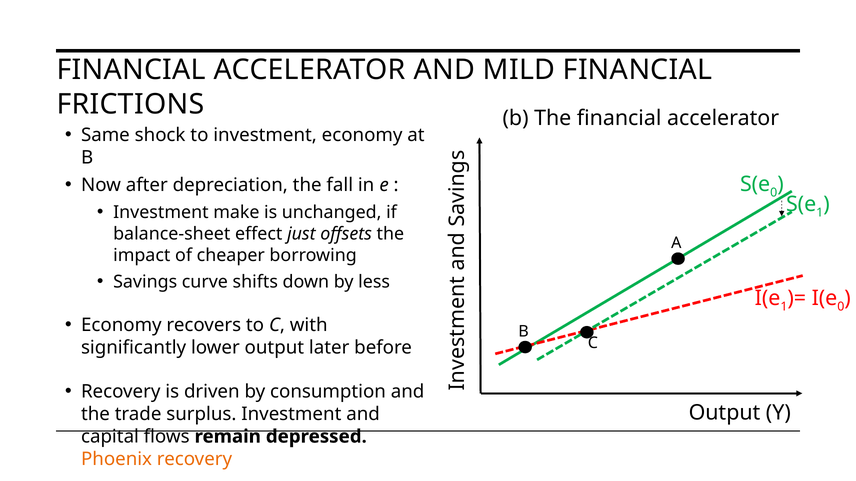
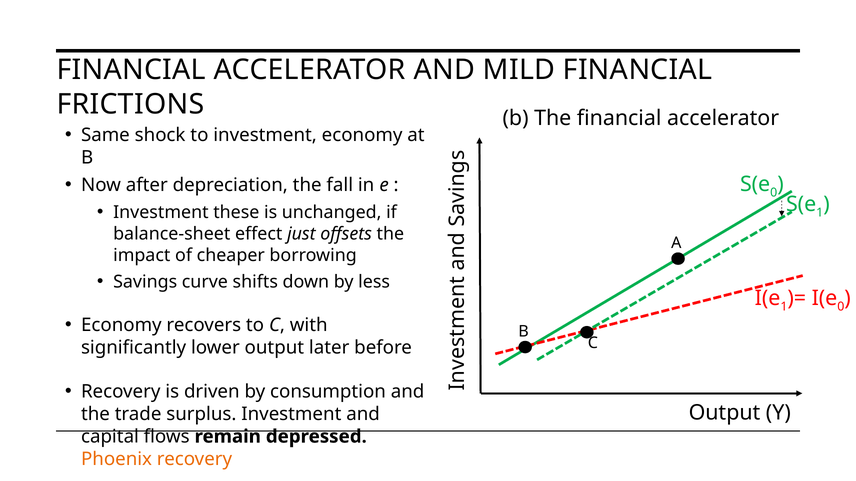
make: make -> these (236, 213)
